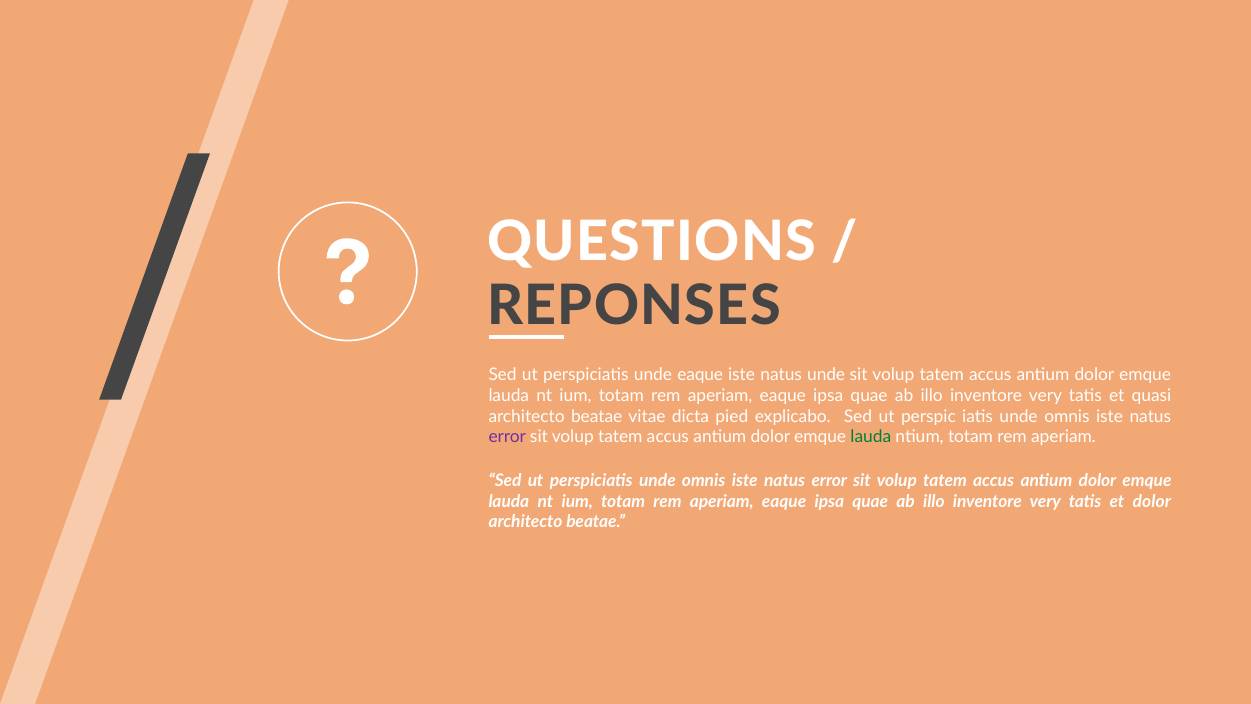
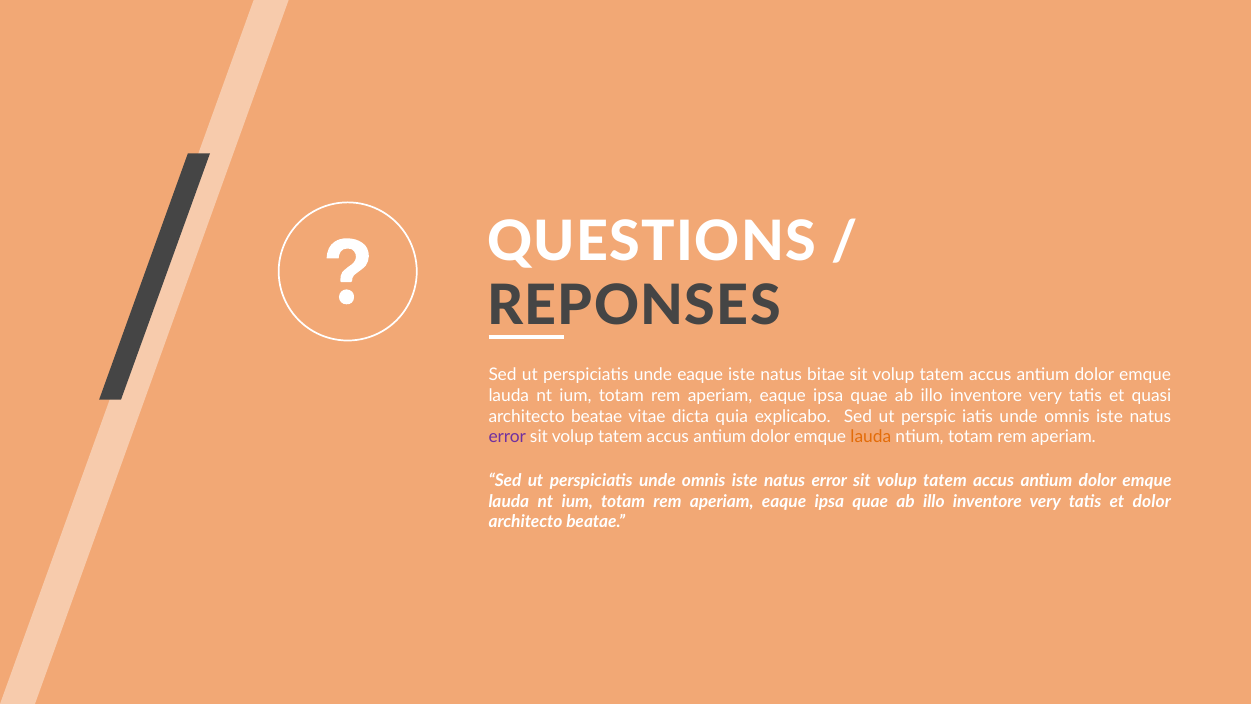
natus unde: unde -> bitae (826, 375)
pied: pied -> quia (732, 416)
lauda colour: green -> orange (871, 437)
